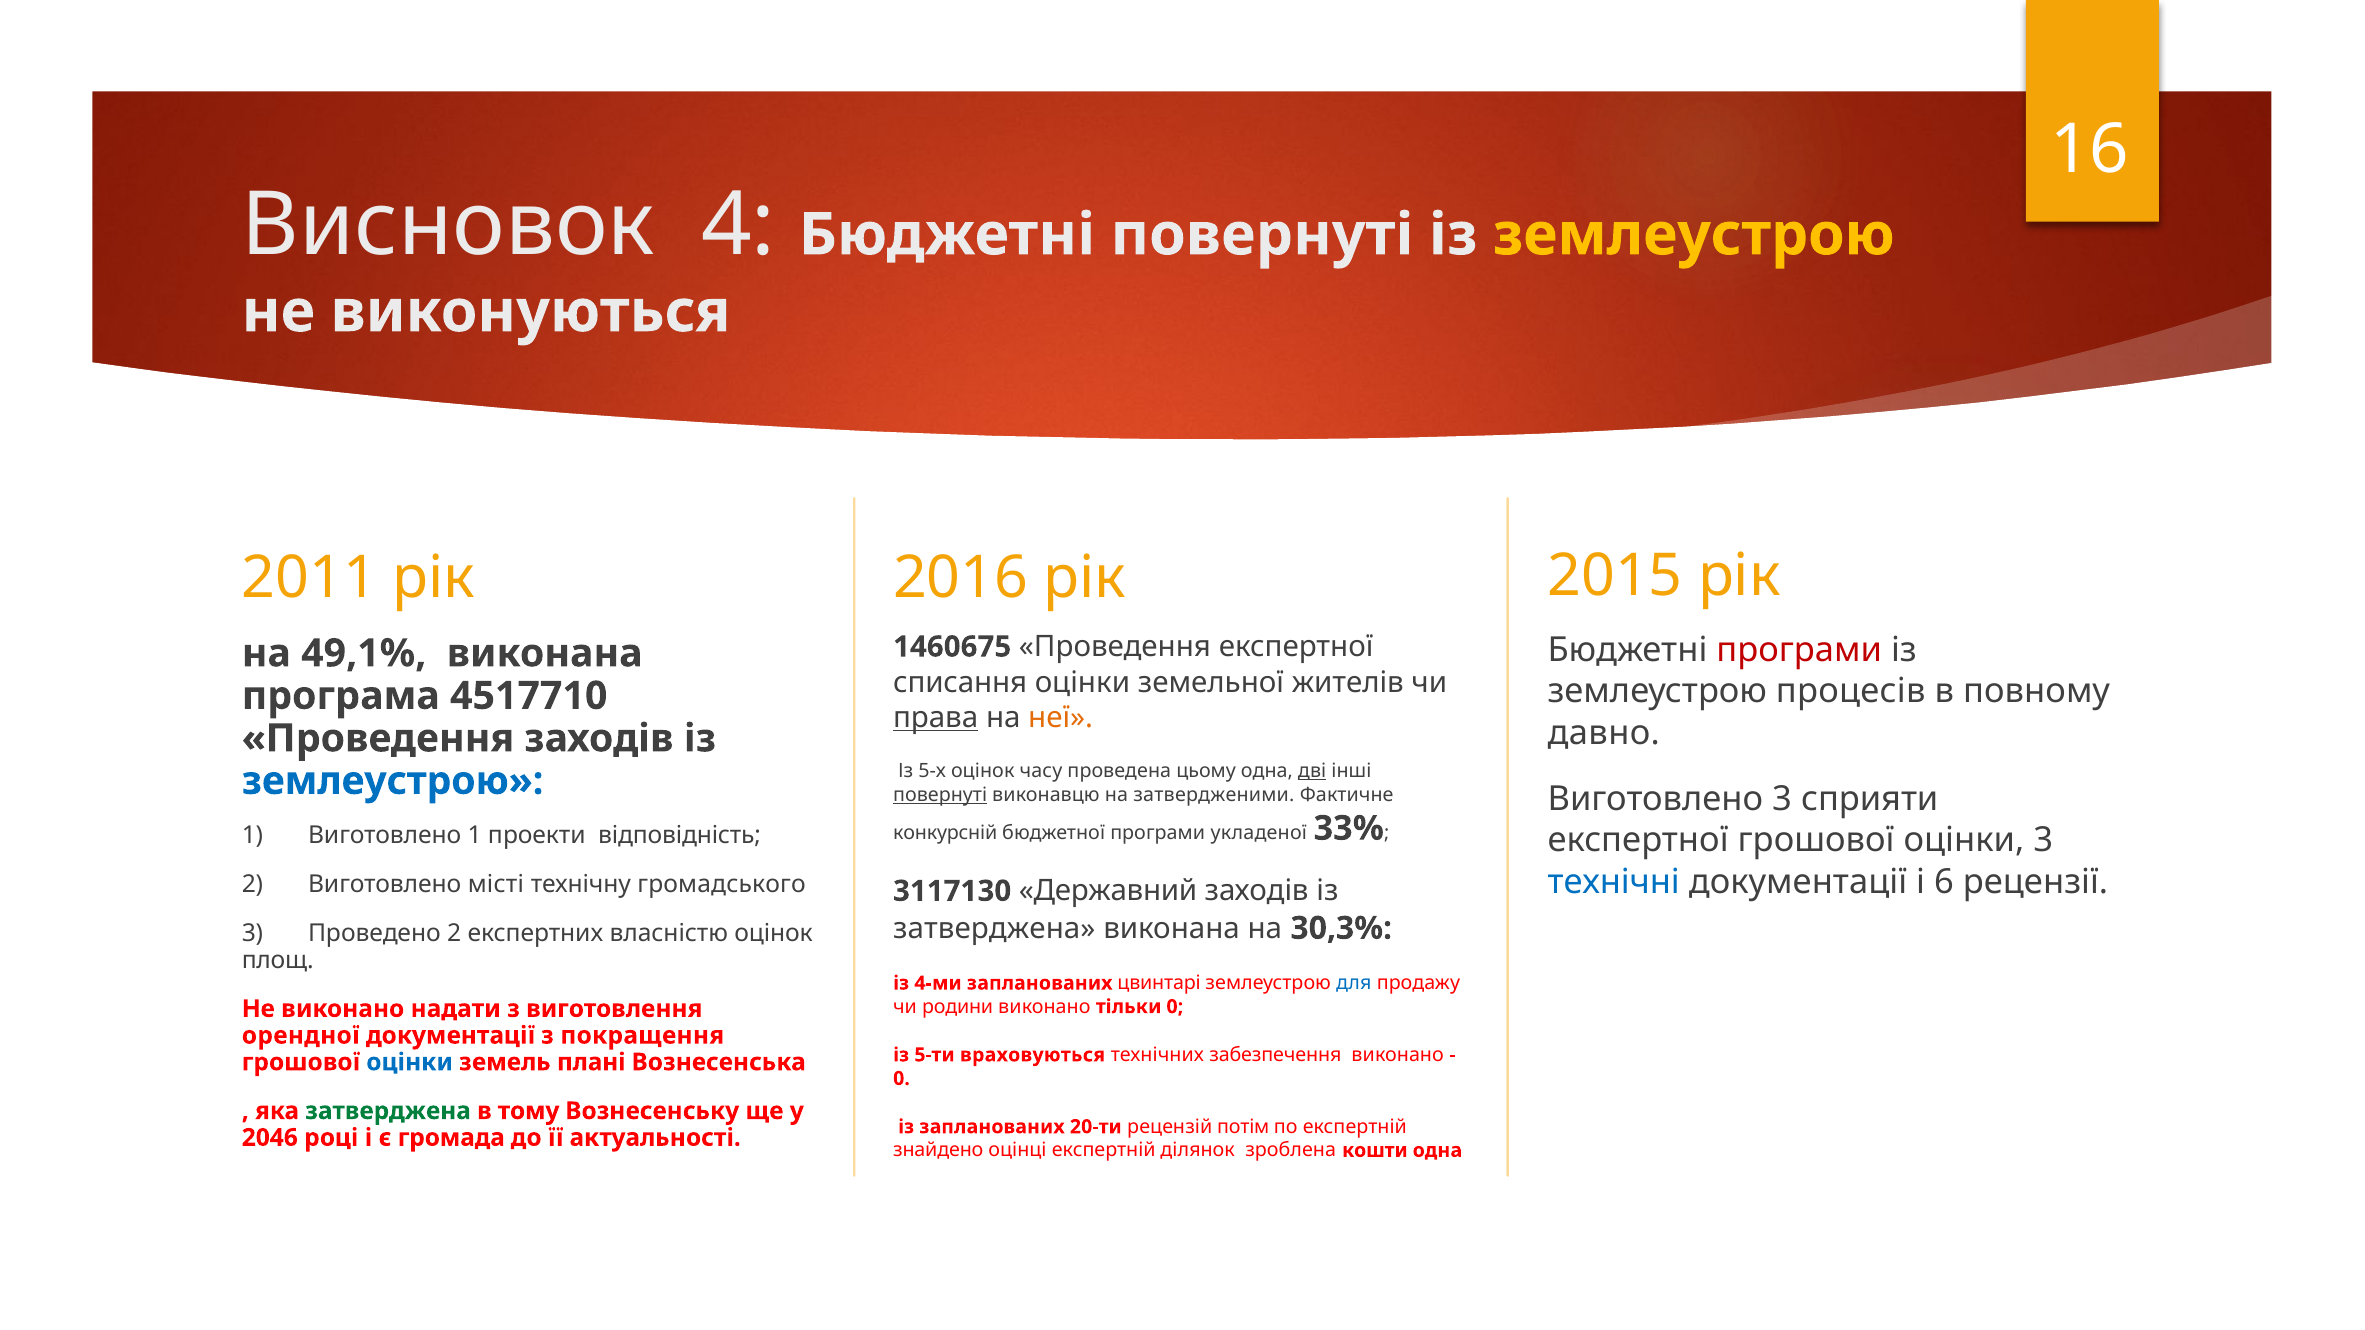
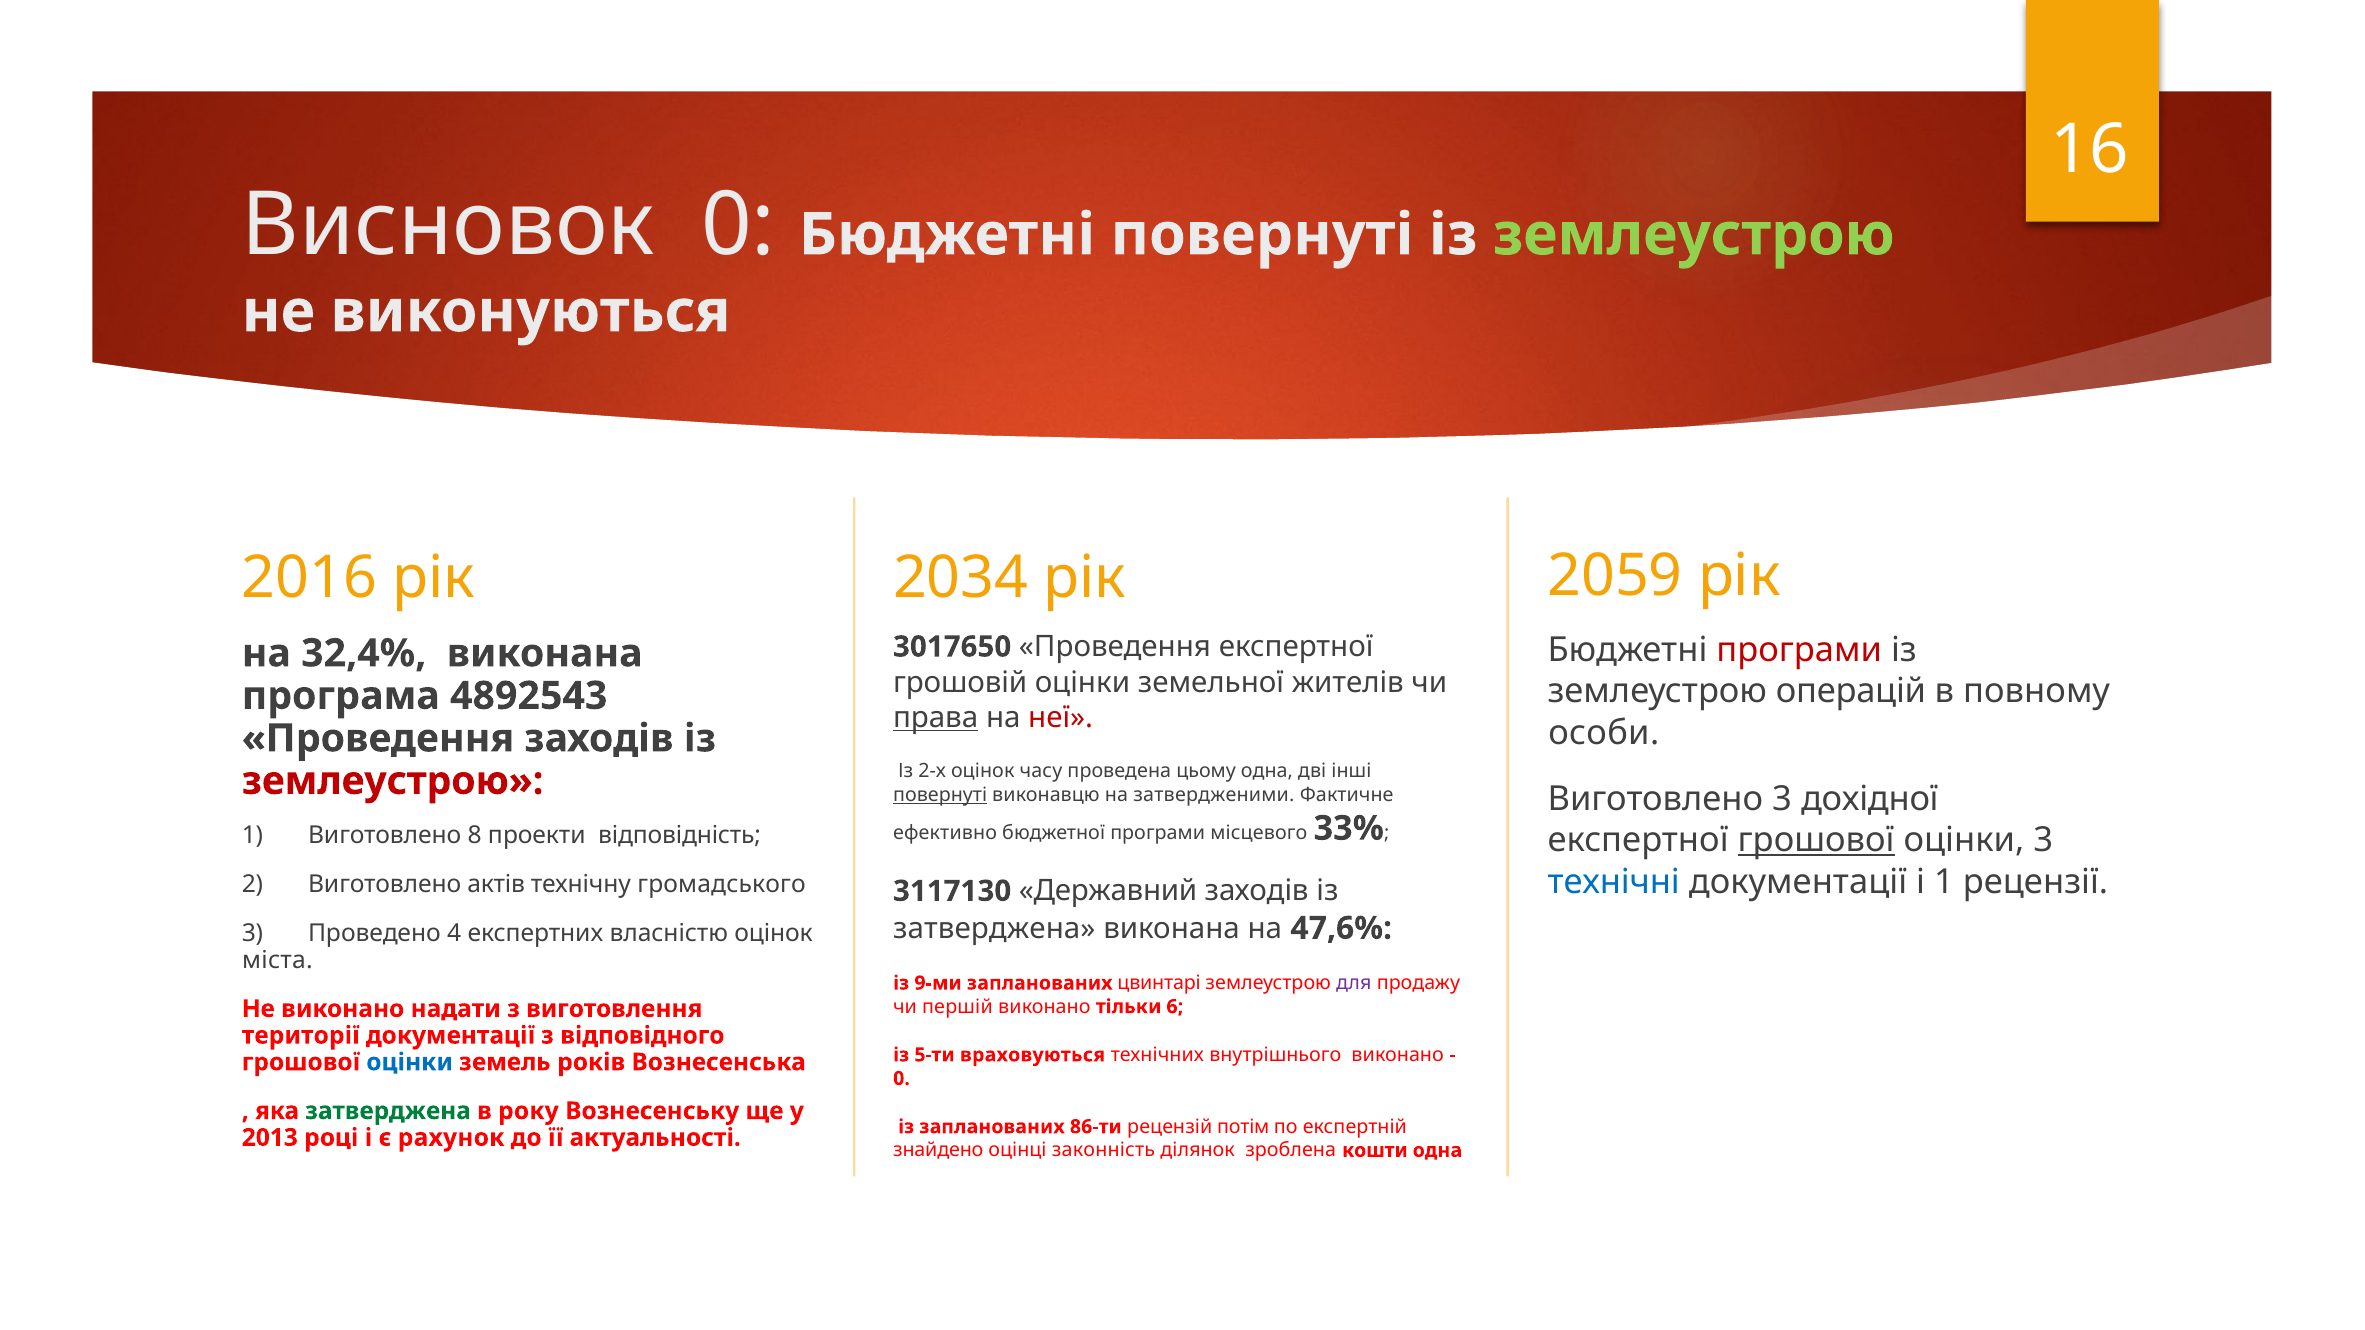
Висновок 4: 4 -> 0 (738, 225)
землеустрою colour: yellow -> light green (1694, 235)
2015: 2015 -> 2059 (1615, 577)
2011: 2011 -> 2016 (309, 578)
2016: 2016 -> 2034 (961, 578)
1460675: 1460675 -> 3017650 (952, 647)
49,1%: 49,1% -> 32,4% (364, 654)
списання: списання -> грошовій (960, 682)
процесів: процесів -> операцій (1851, 692)
4517710: 4517710 -> 4892543 (529, 696)
неї colour: orange -> red (1061, 718)
давно: давно -> особи (1604, 733)
5-х: 5-х -> 2-х (932, 771)
дві underline: present -> none (1312, 771)
землеустрою colour: blue -> red (393, 781)
сприяти: сприяти -> дохідної (1870, 799)
конкурсній: конкурсній -> ефективно (945, 833)
укладеної: укладеної -> місцевого (1259, 833)
Виготовлено 1: 1 -> 8 (475, 836)
грошової underline: none -> present (1816, 841)
і 6: 6 -> 1 (1944, 882)
місті: місті -> актів (496, 885)
30,3%: 30,3% -> 47,6% (1341, 928)
Проведено 2: 2 -> 4 (454, 934)
площ: площ -> міста (277, 960)
4-ми: 4-ми -> 9-ми (938, 983)
для colour: blue -> purple (1354, 983)
родини: родини -> першій (957, 1007)
тільки 0: 0 -> 6 (1175, 1007)
орендної: орендної -> території (301, 1036)
покращення: покращення -> відповідного (642, 1036)
забезпечення: забезпечення -> внутрішнього (1275, 1055)
плані: плані -> років (591, 1062)
тому: тому -> року (528, 1111)
20-ти: 20-ти -> 86-ти (1096, 1127)
2046: 2046 -> 2013 (270, 1138)
громада: громада -> рахунок (451, 1138)
оцінці експертній: експертній -> законність (1104, 1151)
